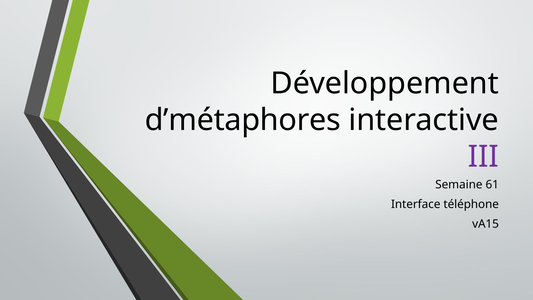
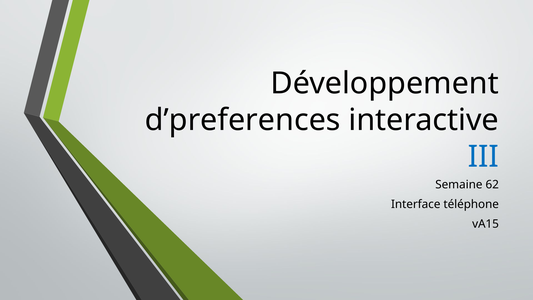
d’métaphores: d’métaphores -> d’preferences (243, 120)
III colour: purple -> blue (483, 157)
61: 61 -> 62 (492, 185)
